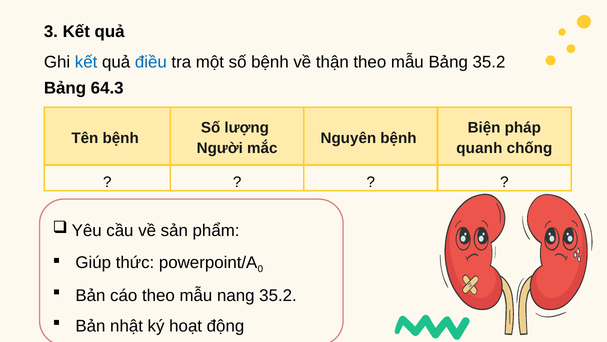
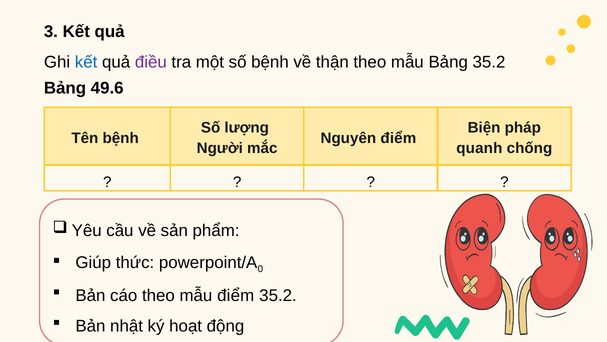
điều colour: blue -> purple (151, 62)
64.3: 64.3 -> 49.6 (107, 88)
Nguyên bệnh: bệnh -> điểm (398, 138)
mẫu nang: nang -> điểm (236, 295)
